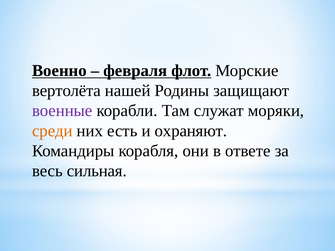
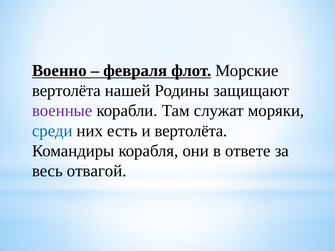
среди colour: orange -> blue (52, 131)
и охраняют: охраняют -> вертолёта (191, 131)
сильная: сильная -> отвагой (97, 171)
